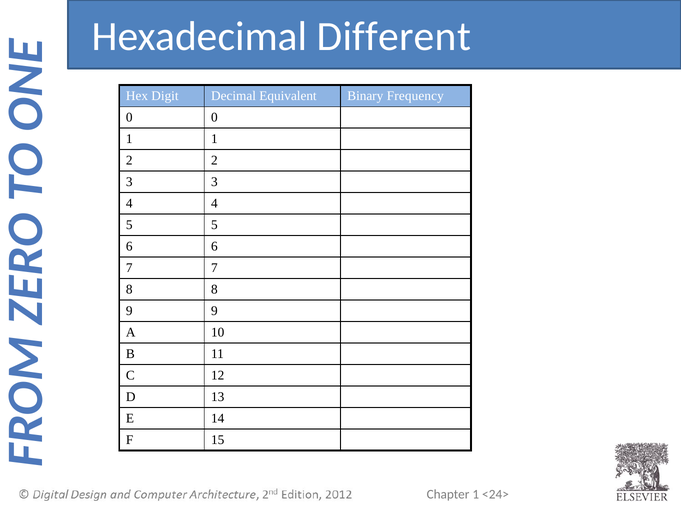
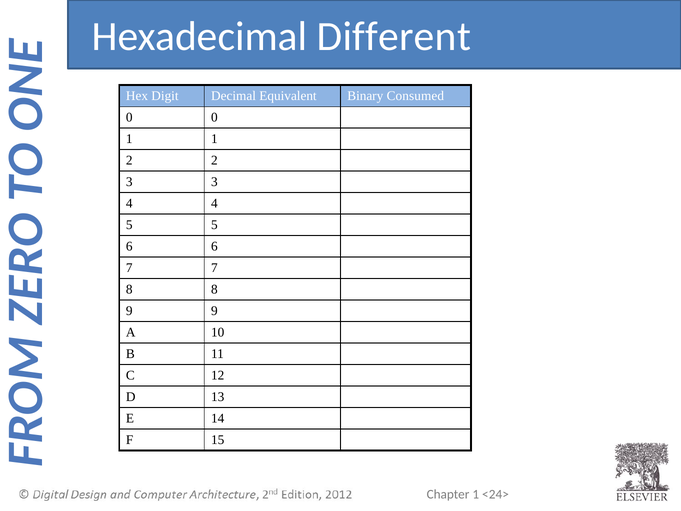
Frequency: Frequency -> Consumed (415, 96)
